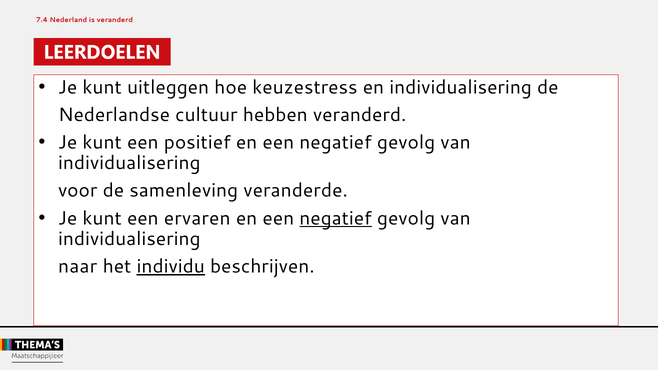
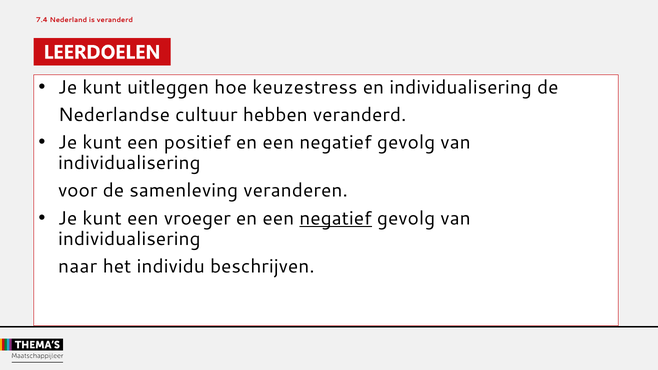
veranderde: veranderde -> veranderen (296, 191)
ervaren: ervaren -> vroeger (197, 218)
individu underline: present -> none (171, 267)
